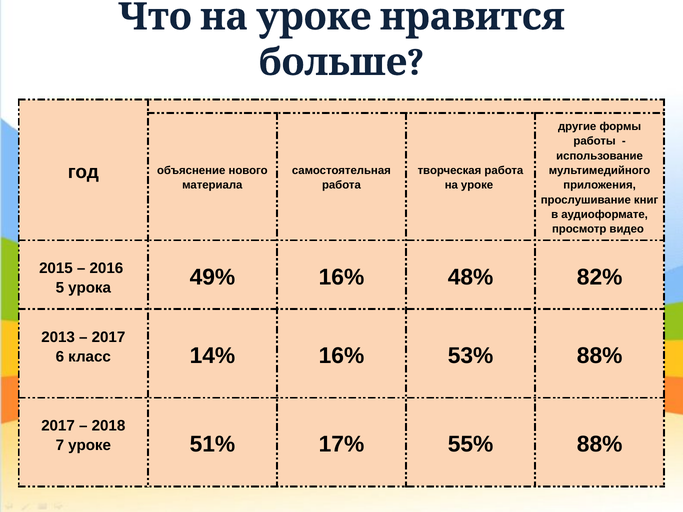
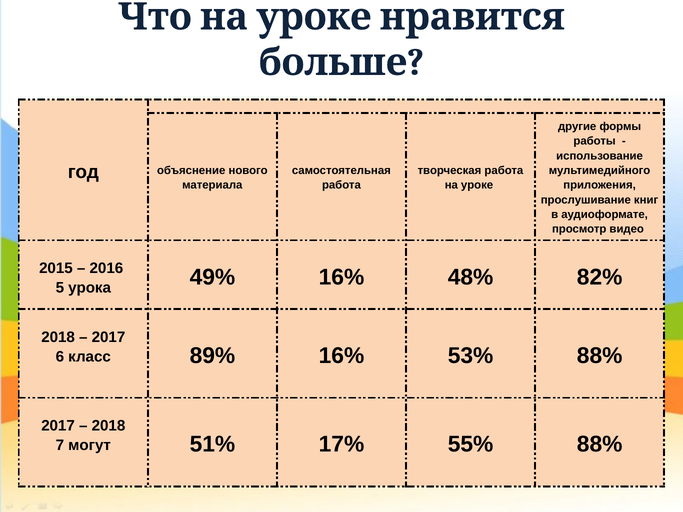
2013: 2013 -> 2018 (58, 337)
14%: 14% -> 89% (212, 356)
7 уроке: уроке -> могут (90, 445)
